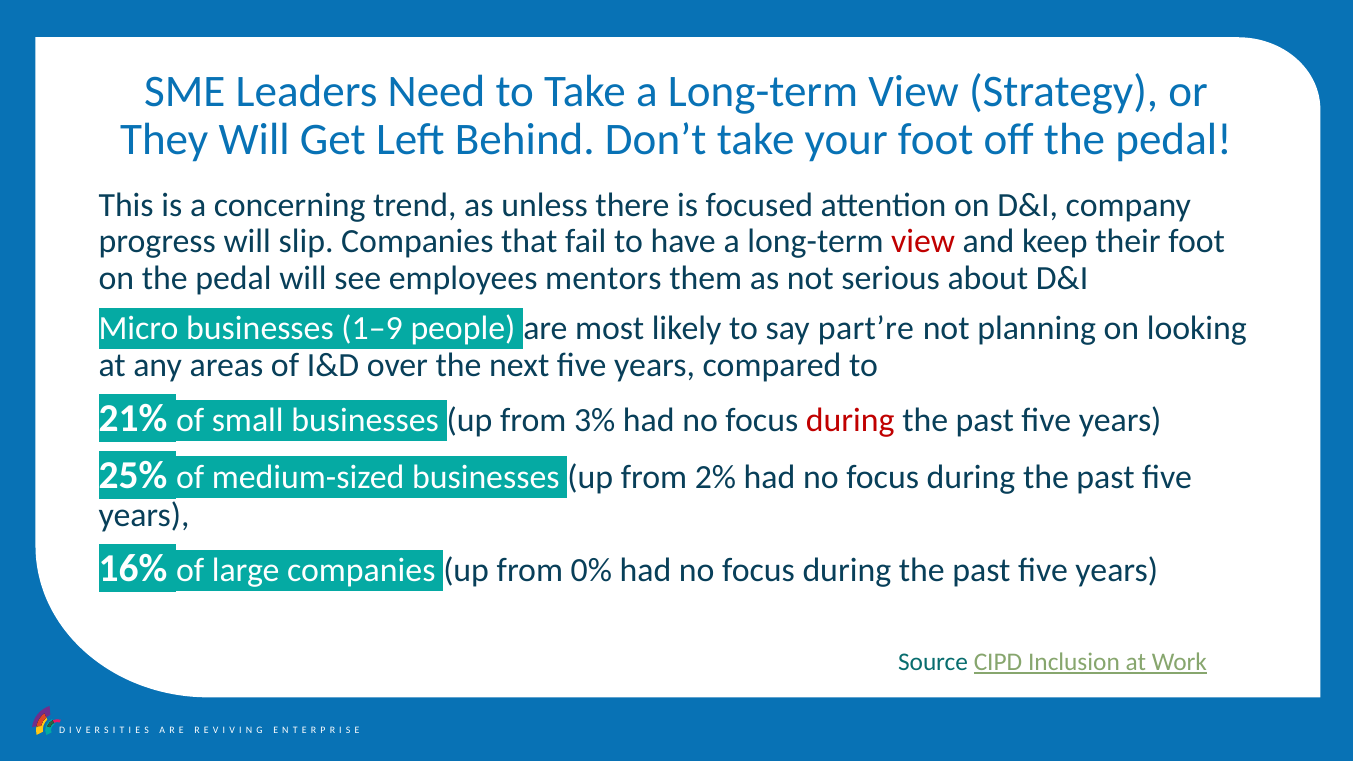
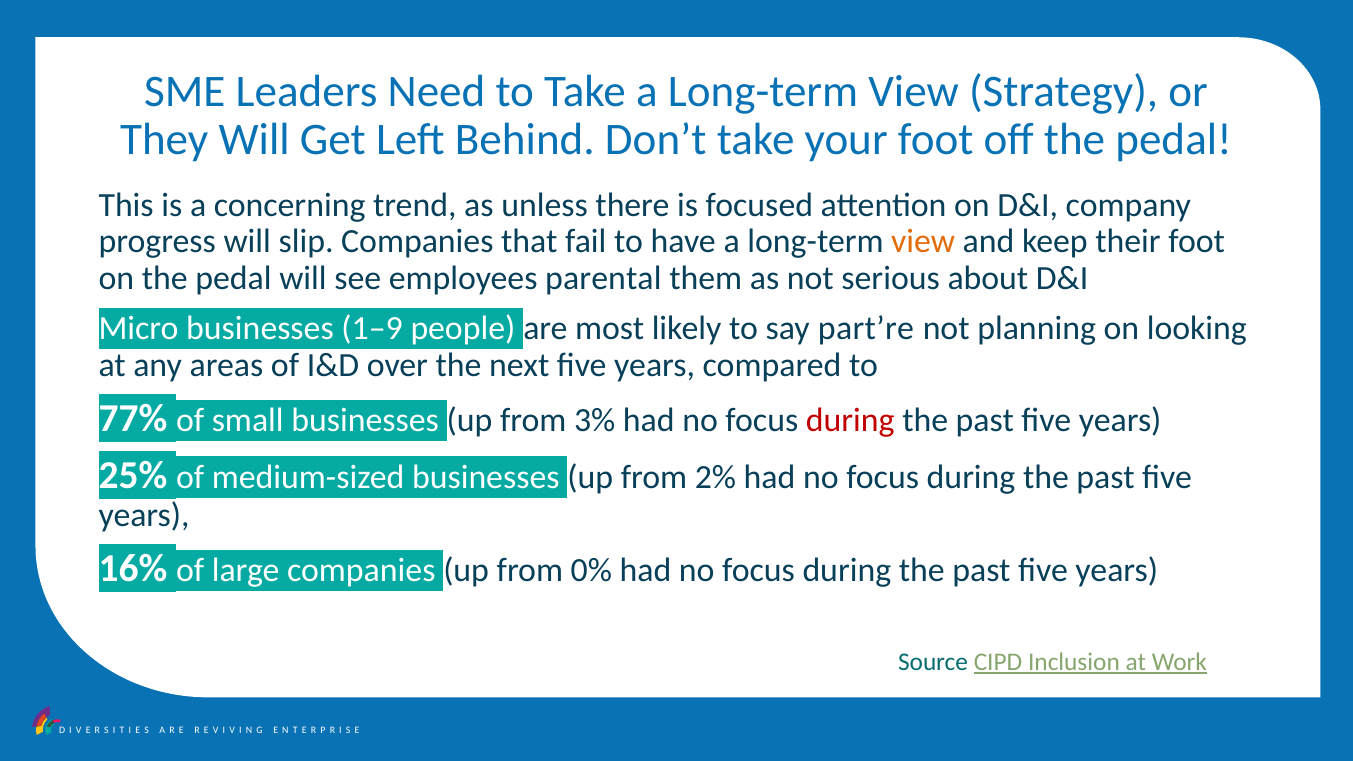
view colour: red -> orange (923, 242)
mentors: mentors -> parental (603, 278)
21%: 21% -> 77% (133, 419)
